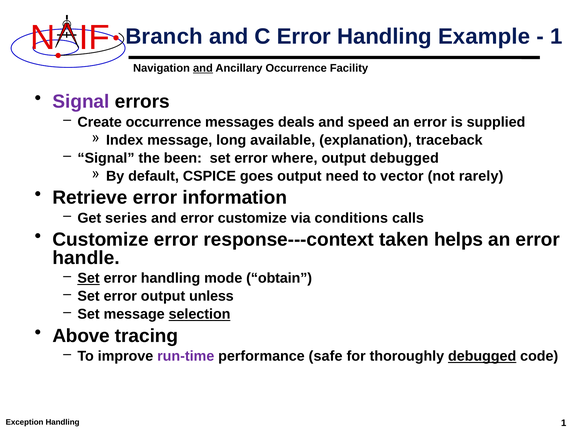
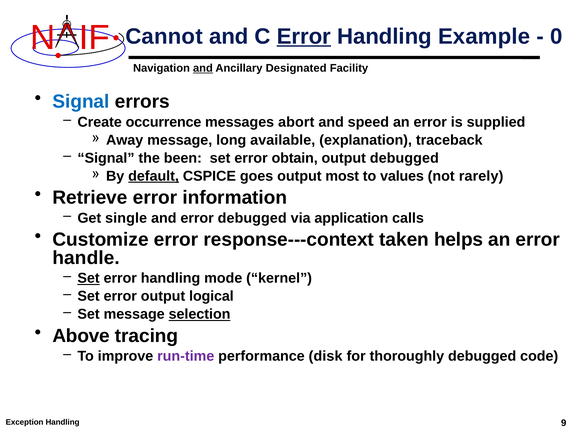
Branch: Branch -> Cannot (164, 37)
Error underline: none -> present (304, 37)
1: 1 -> 0 (556, 37)
Occurrence: Occurrence -> Designated (296, 68)
Signal colour: purple -> blue (81, 102)
deals: deals -> abort (296, 122)
Index: Index -> Away (125, 140)
where: where -> obtain (295, 158)
default underline: none -> present (154, 176)
need: need -> most (342, 176)
vector: vector -> values (402, 176)
series: series -> single (126, 218)
error customize: customize -> debugged (252, 218)
conditions: conditions -> application (351, 218)
obtain: obtain -> kernel (279, 278)
unless: unless -> logical (211, 296)
safe: safe -> disk (326, 356)
debugged underline: present -> none (482, 356)
Handling 1: 1 -> 9 (564, 423)
